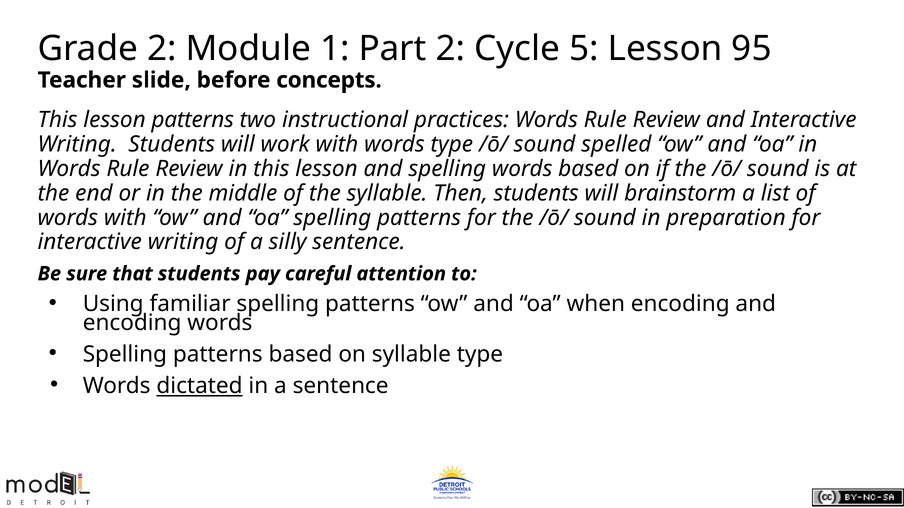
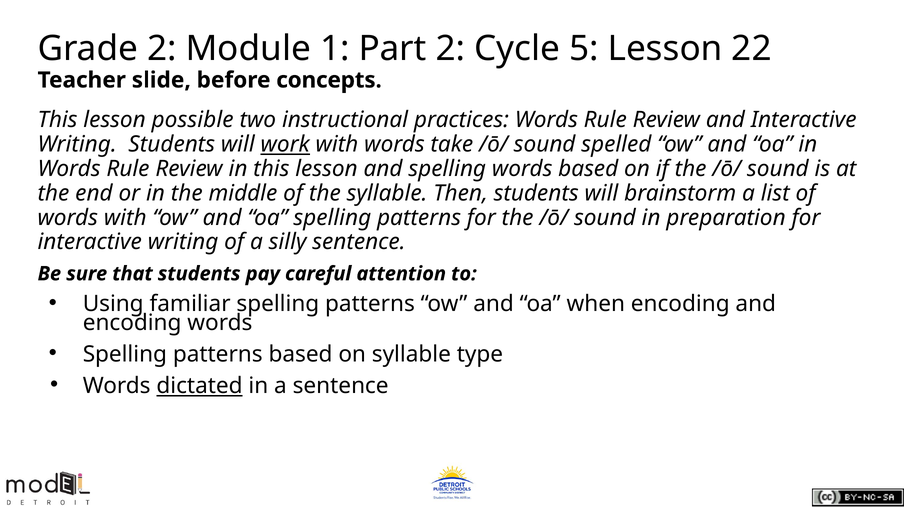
95: 95 -> 22 (752, 49)
lesson patterns: patterns -> possible (193, 120)
work underline: none -> present (285, 145)
words type: type -> take (452, 145)
